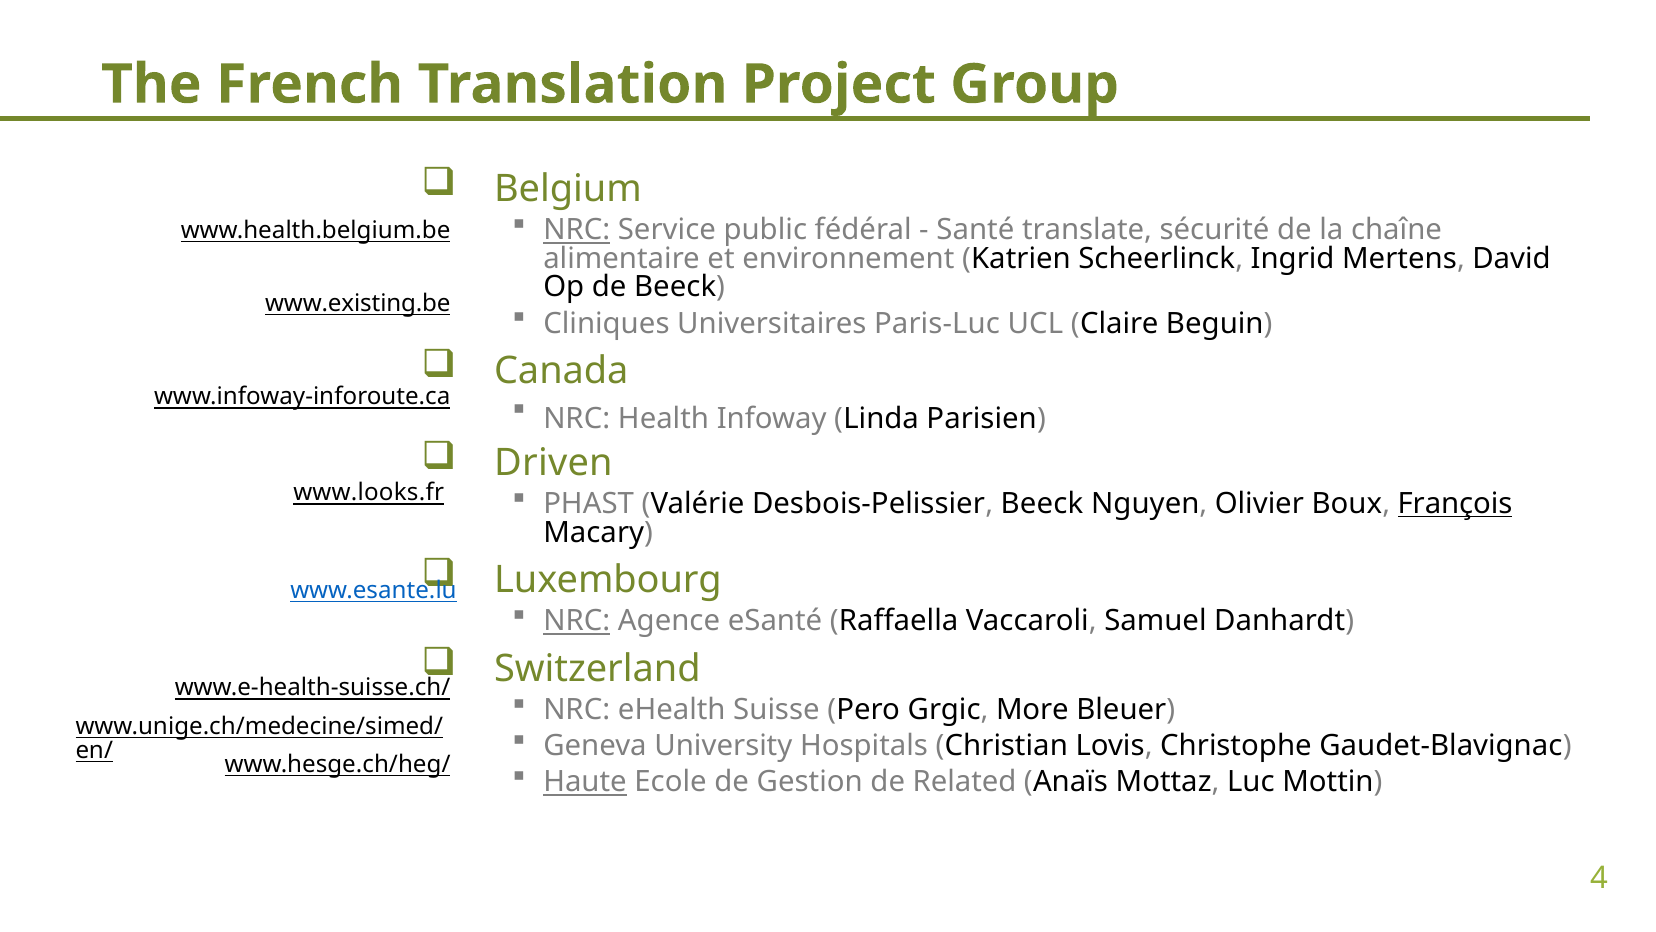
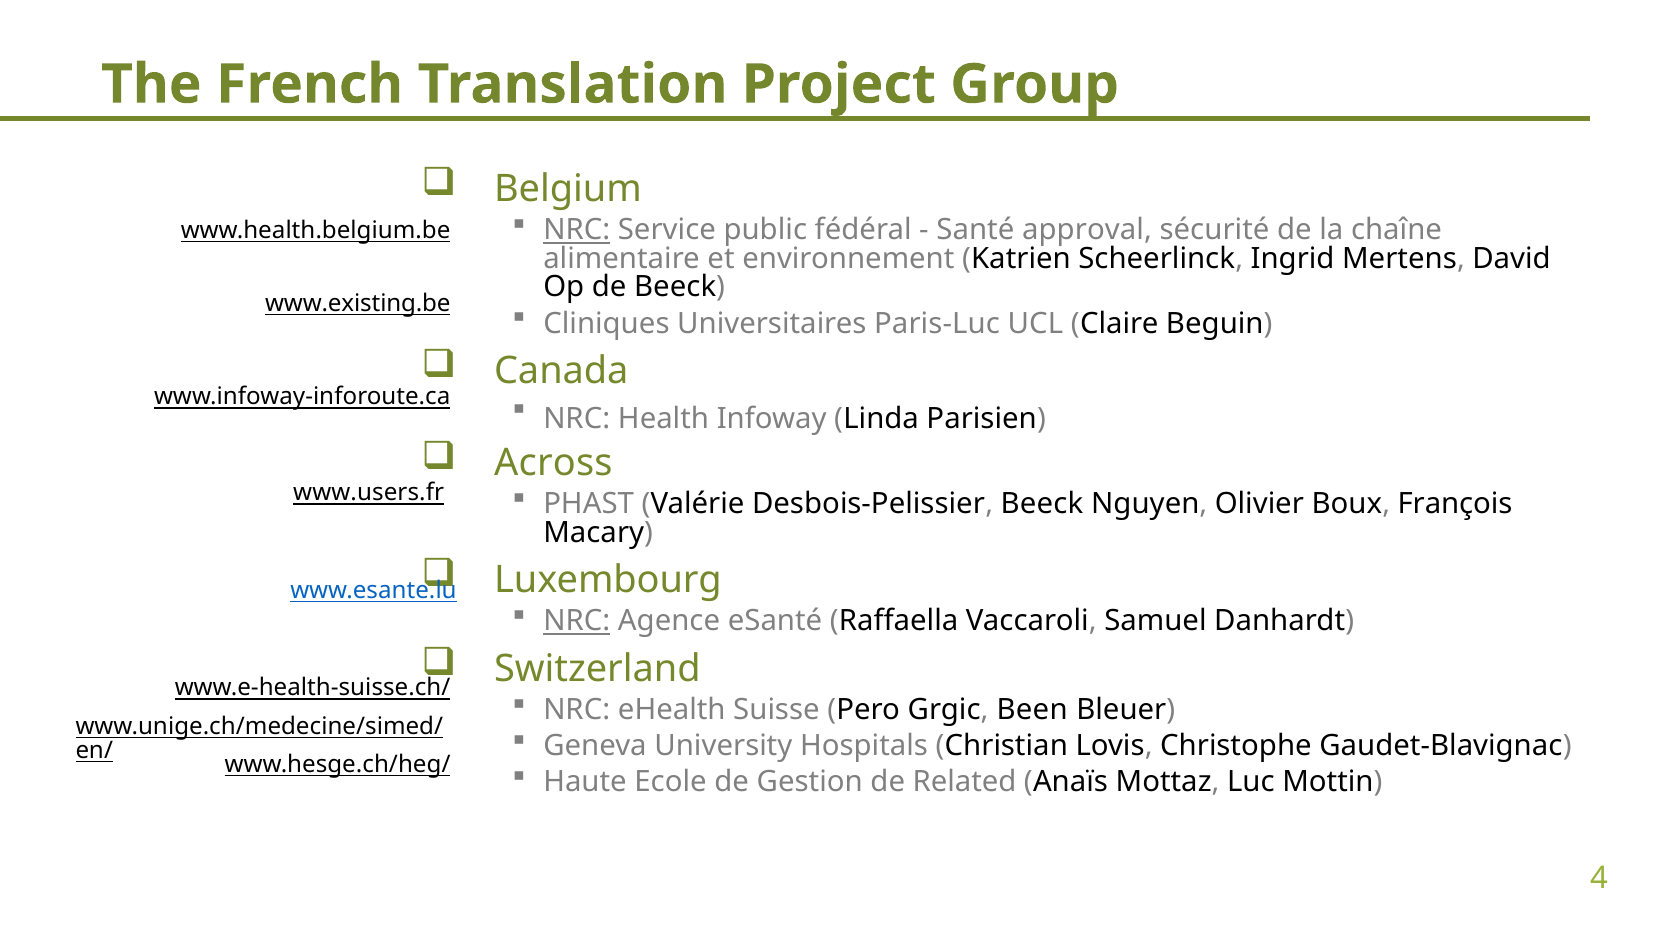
translate: translate -> approval (1087, 230)
Driven: Driven -> Across (553, 463)
www.looks.fr: www.looks.fr -> www.users.fr (369, 492)
François underline: present -> none (1455, 504)
More: More -> Been (1032, 709)
Haute underline: present -> none (585, 782)
